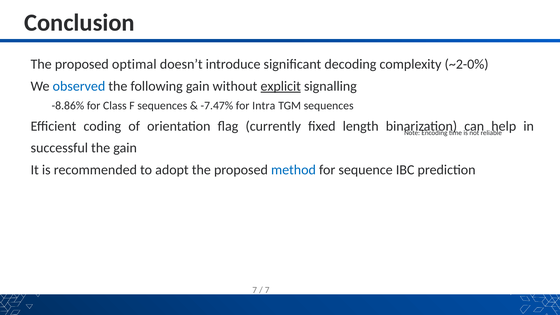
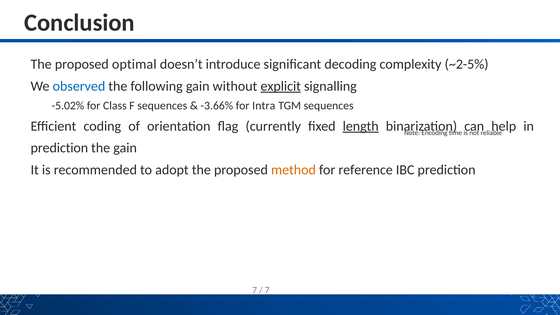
~2-0%: ~2-0% -> ~2-5% (467, 64)
-8.86%: -8.86% -> -5.02% (68, 105)
-7.47%: -7.47% -> -3.66% (217, 105)
length underline: none -> present (361, 126)
successful: successful -> prediction (59, 148)
method colour: blue -> orange (293, 170)
sequence: sequence -> reference (366, 170)
